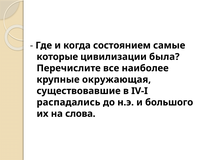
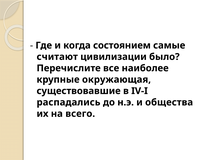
которые: которые -> считают (57, 57)
была: была -> было (164, 57)
большого: большого -> общества (169, 102)
слова: слова -> всего (80, 114)
